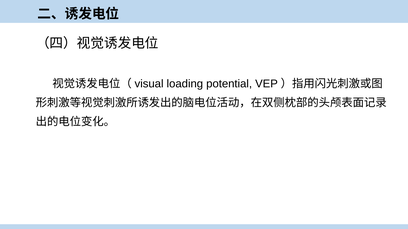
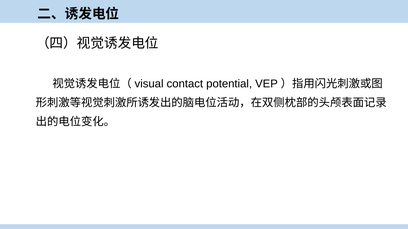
loading: loading -> contact (185, 84)
